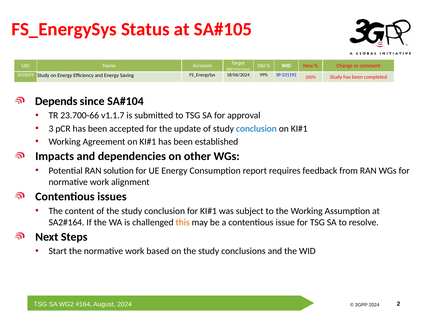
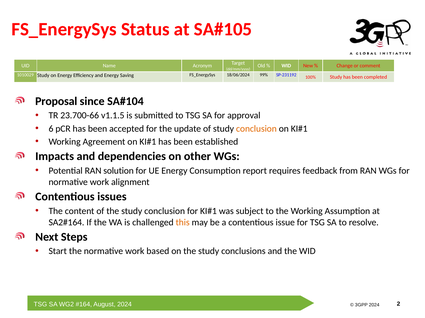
Depends: Depends -> Proposal (56, 101)
v1.1.7: v1.1.7 -> v1.1.5 (113, 116)
3: 3 -> 6 (51, 129)
conclusion colour: blue -> orange (256, 129)
